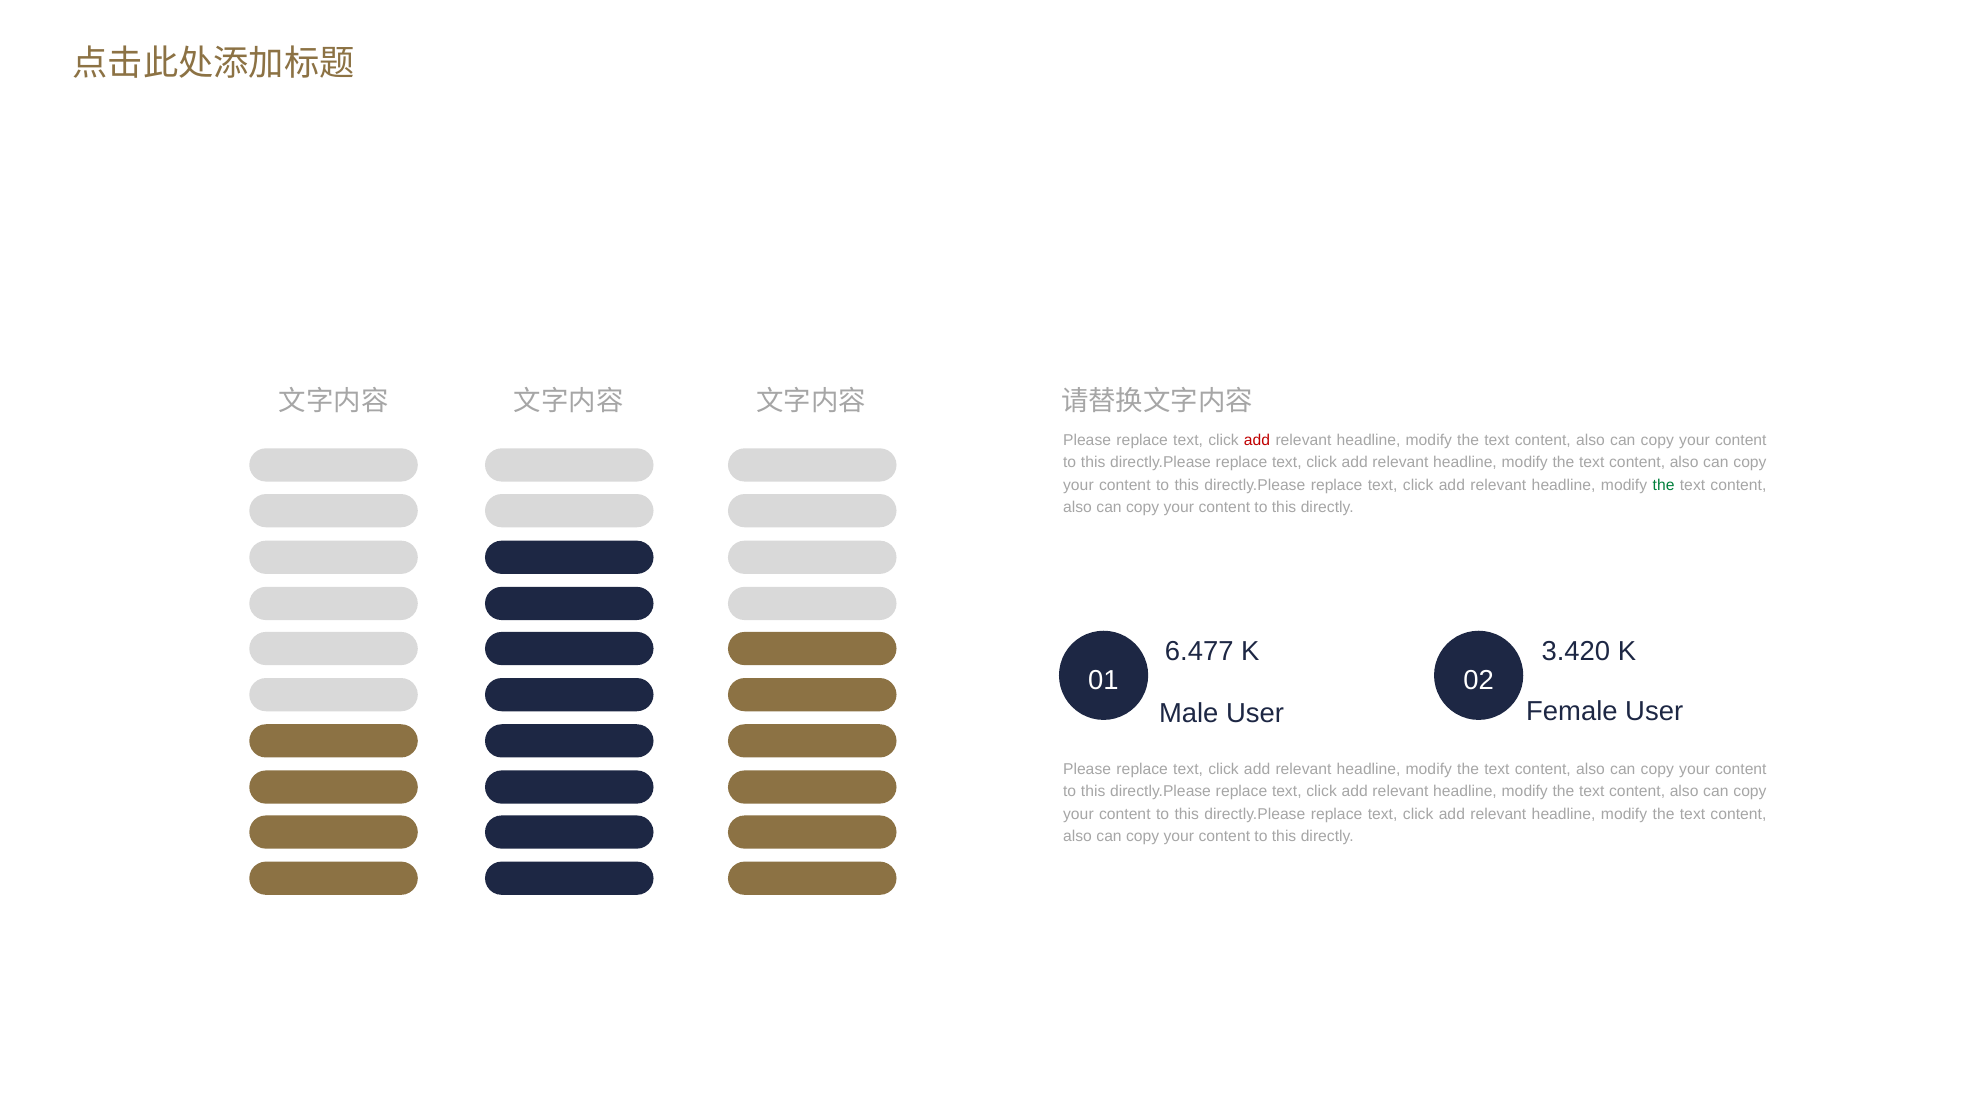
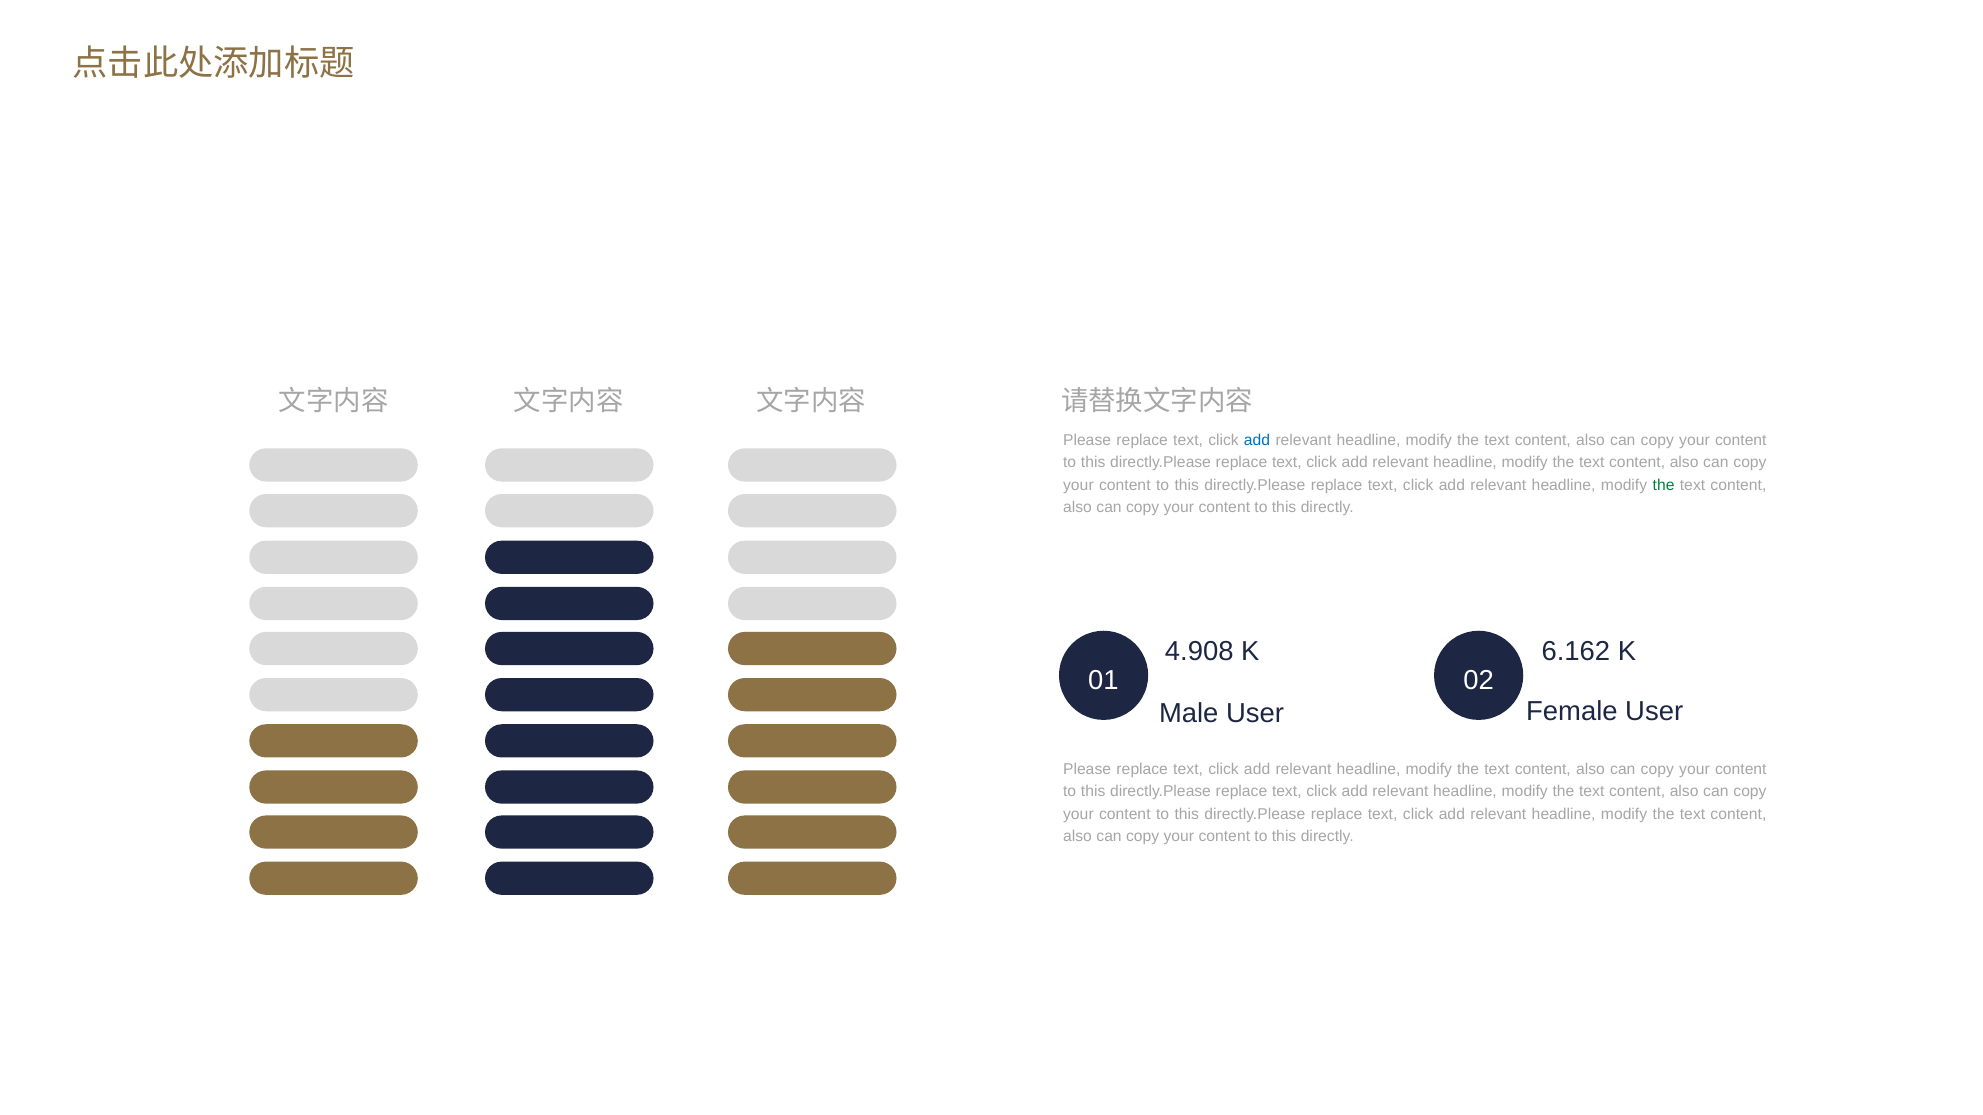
add colour: red -> blue (1257, 440)
6.477: 6.477 -> 4.908 (1199, 652)
3.420: 3.420 -> 6.162 (1576, 652)
